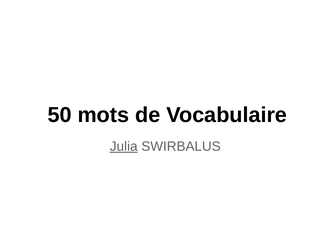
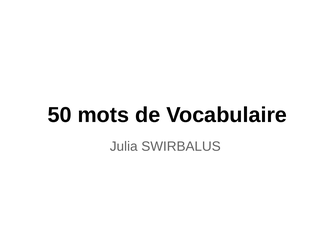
Julia underline: present -> none (124, 146)
